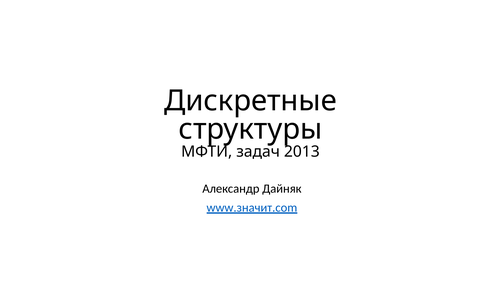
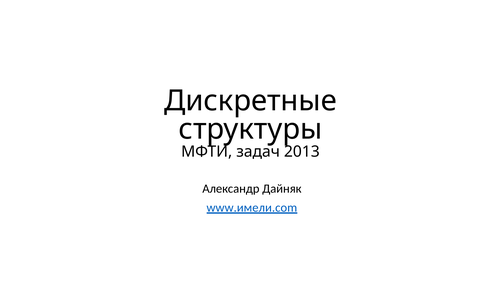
www.значит.com: www.значит.com -> www.имели.com (252, 207)
